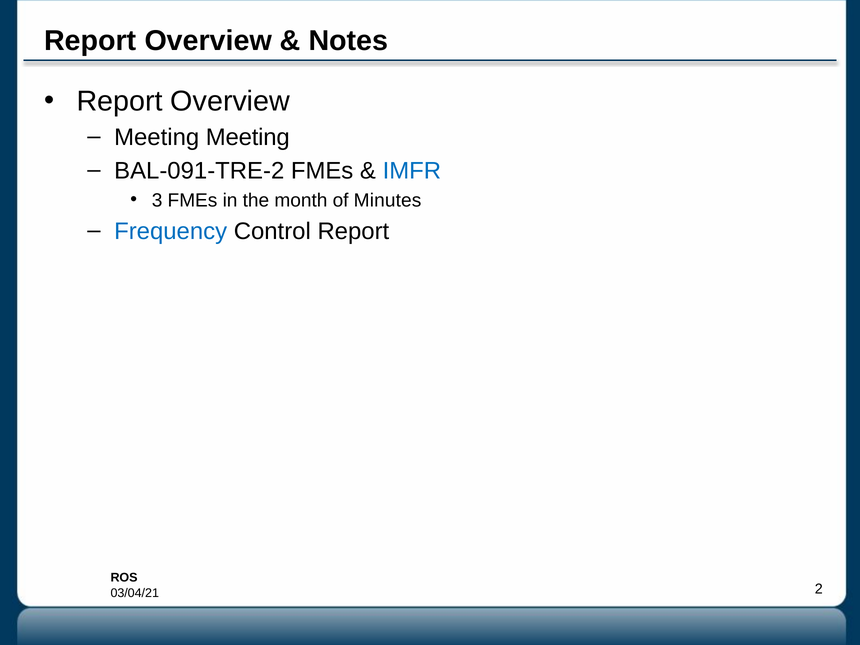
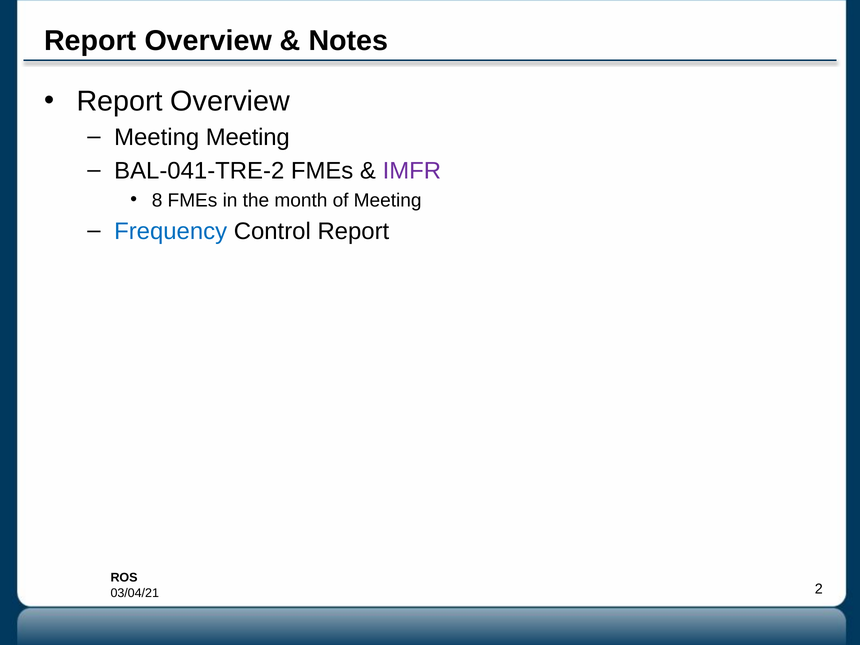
BAL-091-TRE-2: BAL-091-TRE-2 -> BAL-041-TRE-2 (199, 171)
IMFR colour: blue -> purple (412, 171)
3: 3 -> 8 (157, 200)
of Minutes: Minutes -> Meeting (388, 200)
